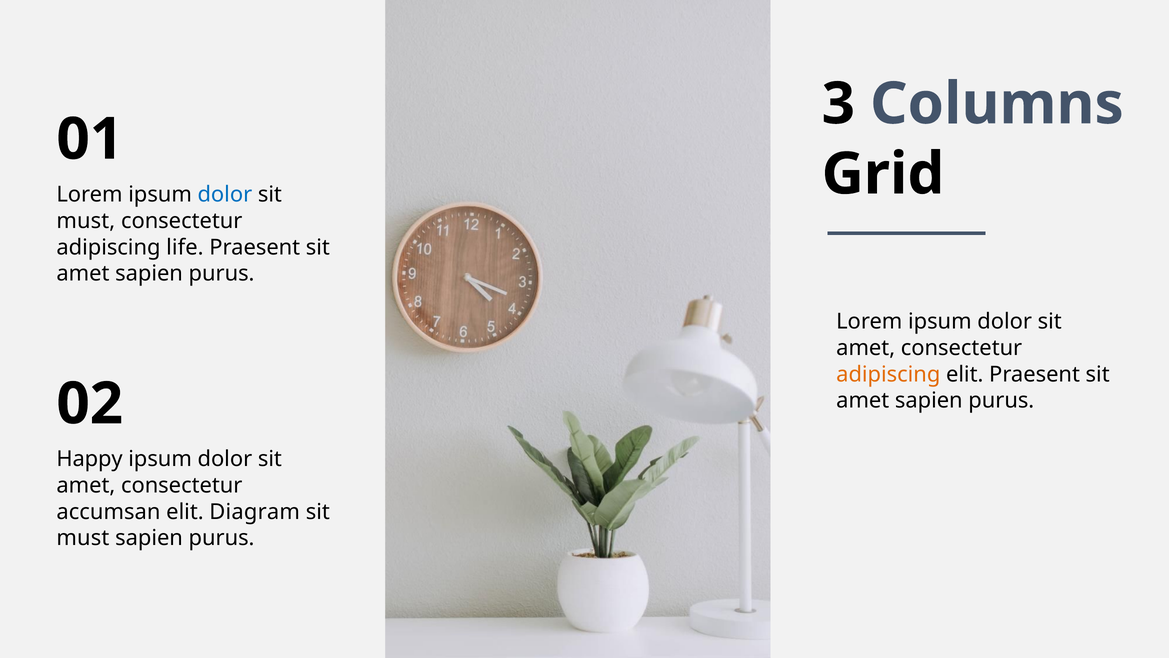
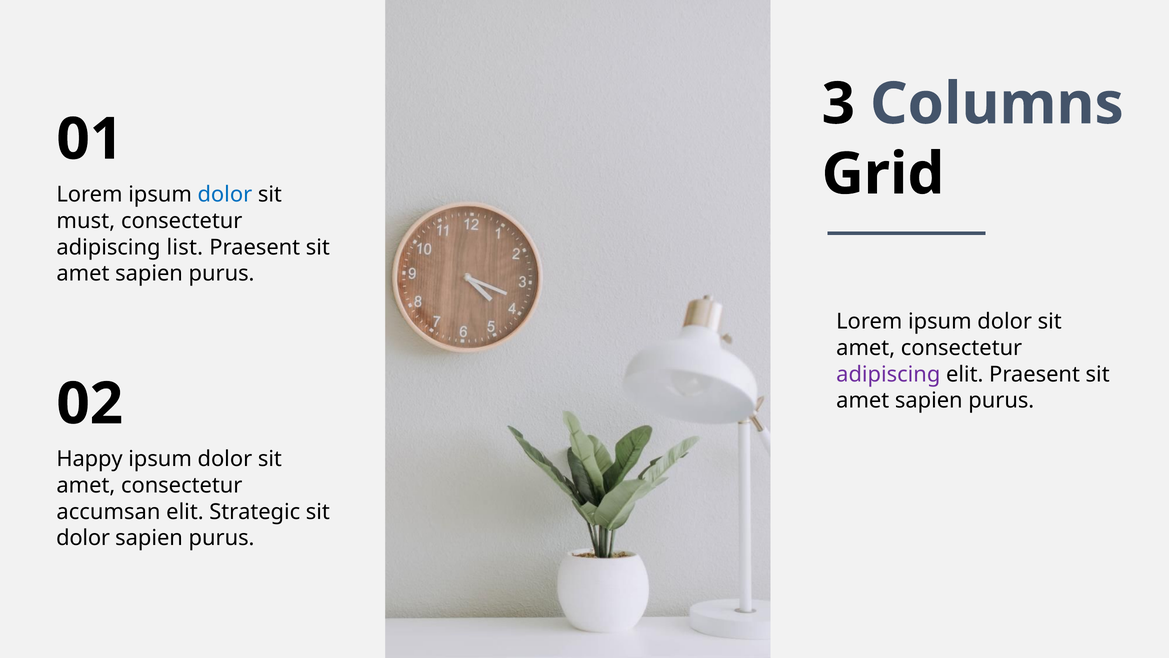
life: life -> list (185, 247)
adipiscing colour: orange -> purple (888, 374)
Diagram: Diagram -> Strategic (255, 512)
must: must -> dolor (83, 538)
